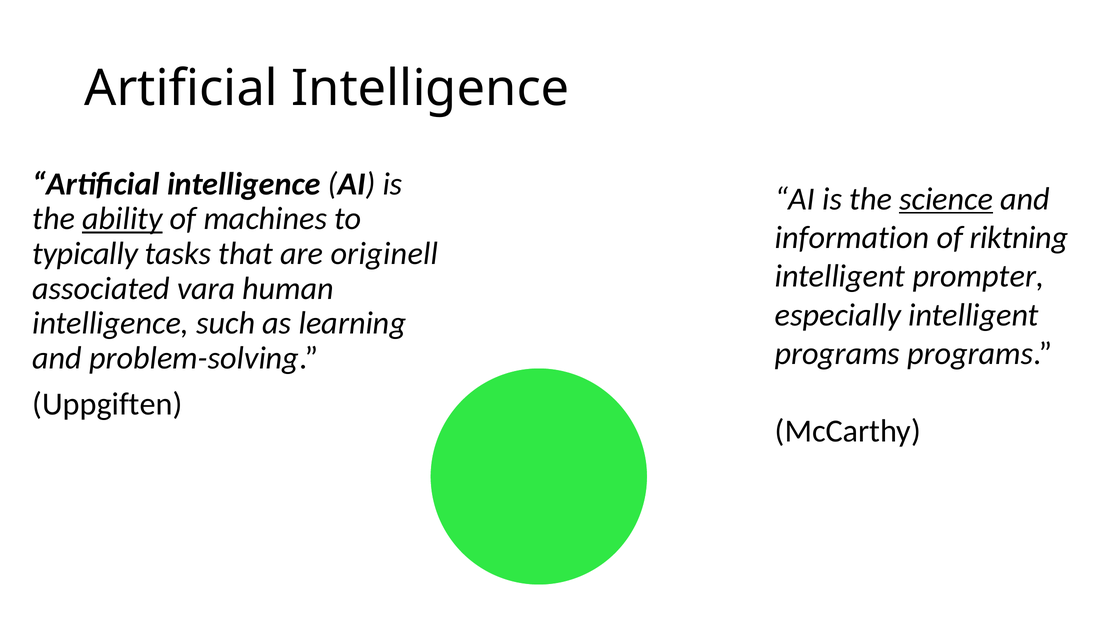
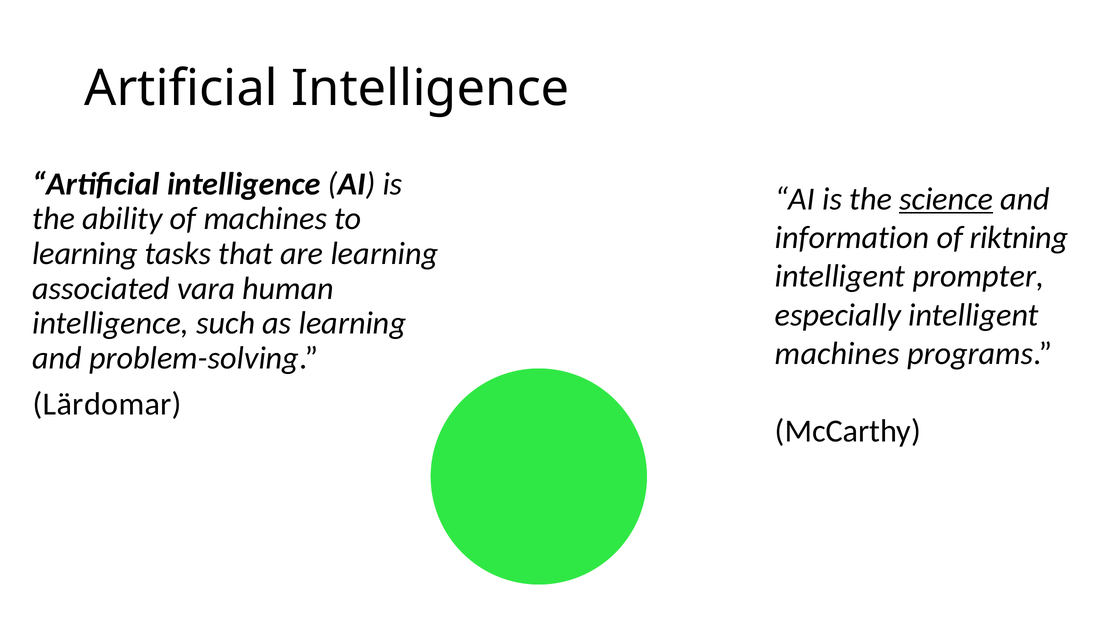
ability underline: present -> none (122, 219)
typically: typically -> learning (85, 254)
are originell: originell -> learning (384, 254)
programs: programs -> machines (837, 354)
Uppgiften: Uppgiften -> Lärdomar (107, 405)
